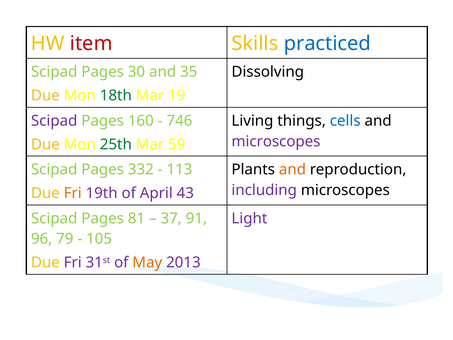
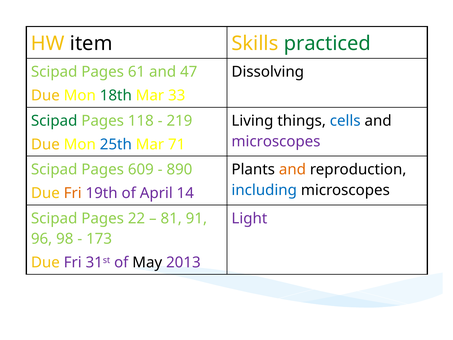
item colour: red -> black (91, 44)
practiced colour: blue -> green (327, 44)
30: 30 -> 61 (137, 72)
35: 35 -> 47 (189, 72)
19: 19 -> 33 (177, 95)
Scipad colour: purple -> green (54, 121)
160: 160 -> 118 (141, 121)
746: 746 -> 219 (179, 121)
25th colour: green -> blue (116, 144)
59: 59 -> 71 (177, 144)
332: 332 -> 609 (141, 169)
113: 113 -> 890 (179, 169)
including colour: purple -> blue (264, 190)
43: 43 -> 14 (185, 193)
81: 81 -> 22 (137, 218)
37: 37 -> 81 (171, 218)
79: 79 -> 98 (65, 239)
105: 105 -> 173 (99, 239)
May colour: orange -> black (147, 262)
